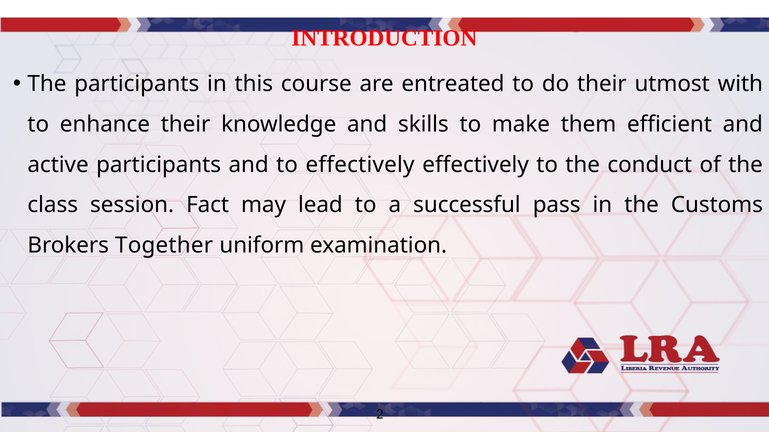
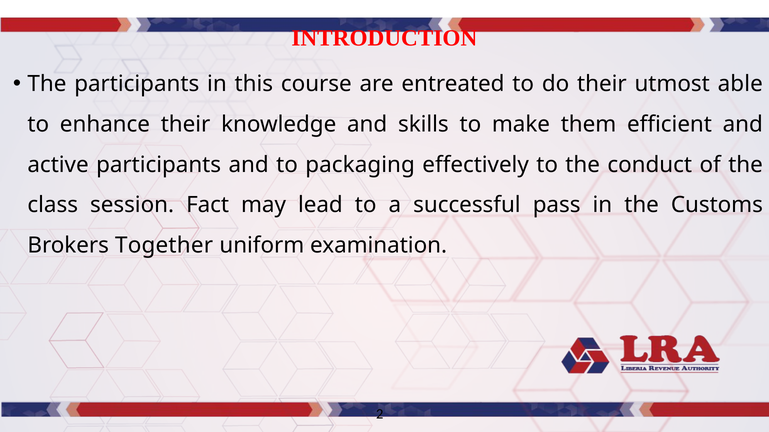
with: with -> able (740, 84)
to effectively: effectively -> packaging (360, 165)
